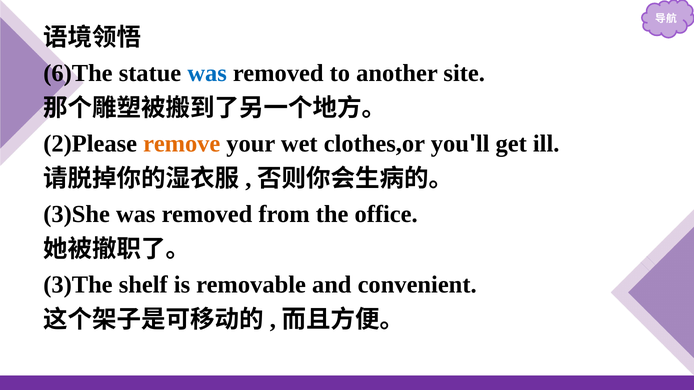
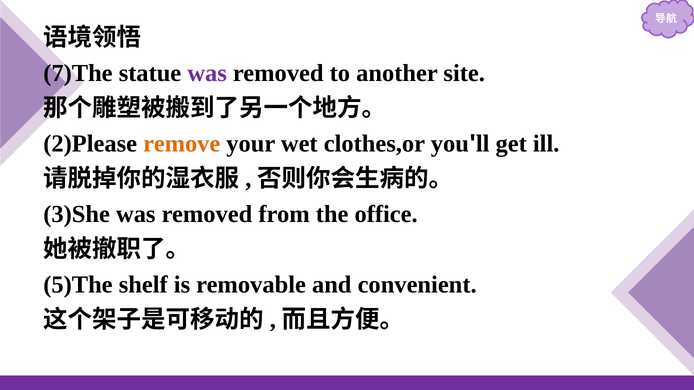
6)The: 6)The -> 7)The (78, 73)
was colour: blue -> purple (207, 73)
3)The: 3)The -> 5)The (78, 285)
